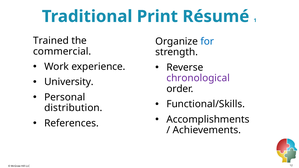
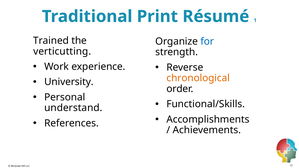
commercial: commercial -> verticutting (62, 51)
chronological colour: purple -> orange (198, 78)
distribution: distribution -> understand (73, 108)
